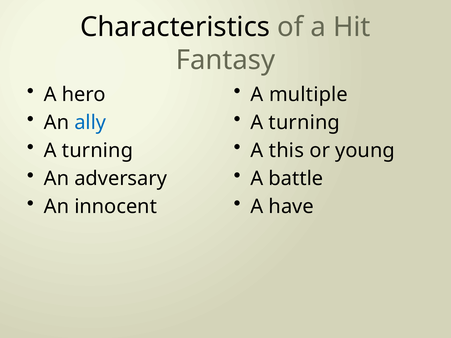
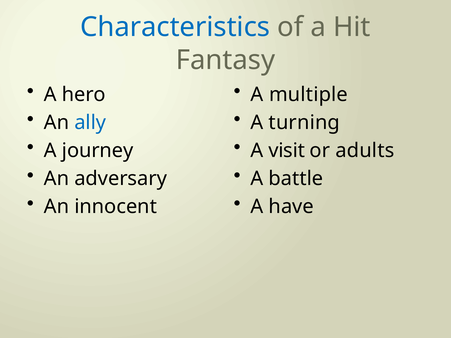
Characteristics colour: black -> blue (175, 27)
turning: turning -> journey (98, 151)
this: this -> visit (287, 151)
young: young -> adults (365, 151)
